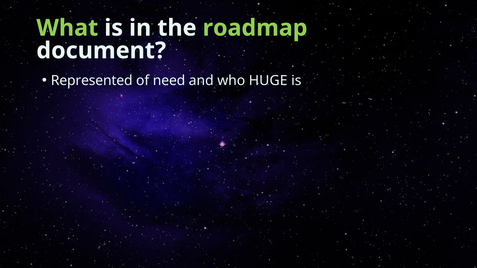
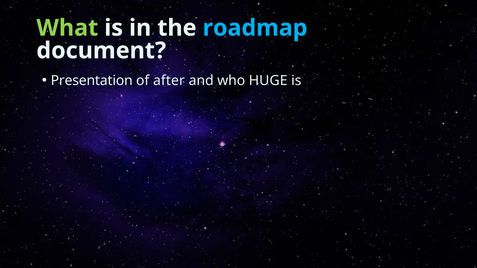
roadmap colour: light green -> light blue (255, 28)
Represented: Represented -> Presentation (92, 81)
need: need -> after (169, 81)
